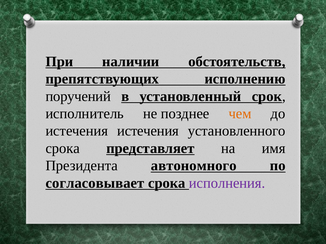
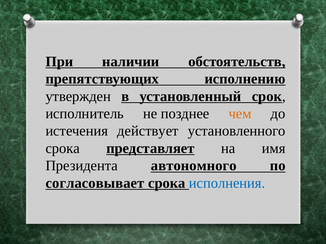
поручений: поручений -> утвержден (78, 96)
истечения истечения: истечения -> действует (148, 131)
исполнения colour: purple -> blue (227, 183)
